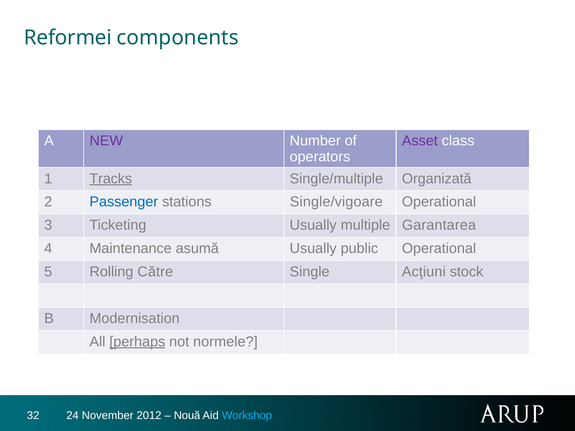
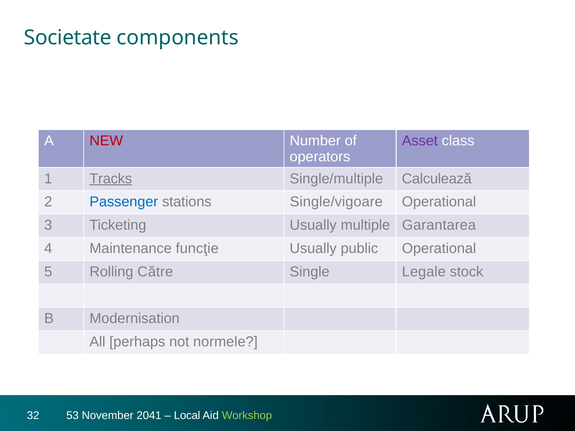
Reformei: Reformei -> Societate (68, 38)
NEW colour: purple -> red (106, 141)
Organizată: Organizată -> Calculează (437, 179)
asumă: asumă -> funcţie (197, 249)
Acţiuni: Acţiuni -> Legale (424, 272)
perhaps underline: present -> none (137, 342)
24: 24 -> 53 (72, 416)
2012: 2012 -> 2041 (149, 416)
Nouă: Nouă -> Local (187, 416)
Workshop colour: light blue -> light green (247, 416)
